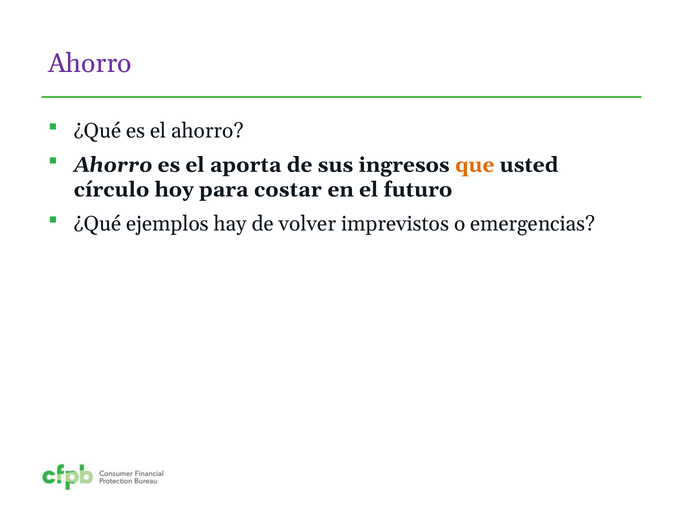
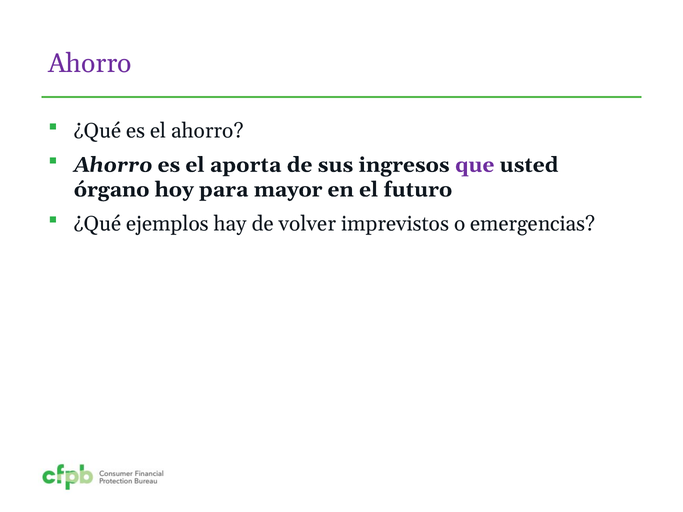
que colour: orange -> purple (475, 165)
círculo: círculo -> órgano (112, 190)
costar: costar -> mayor (288, 190)
